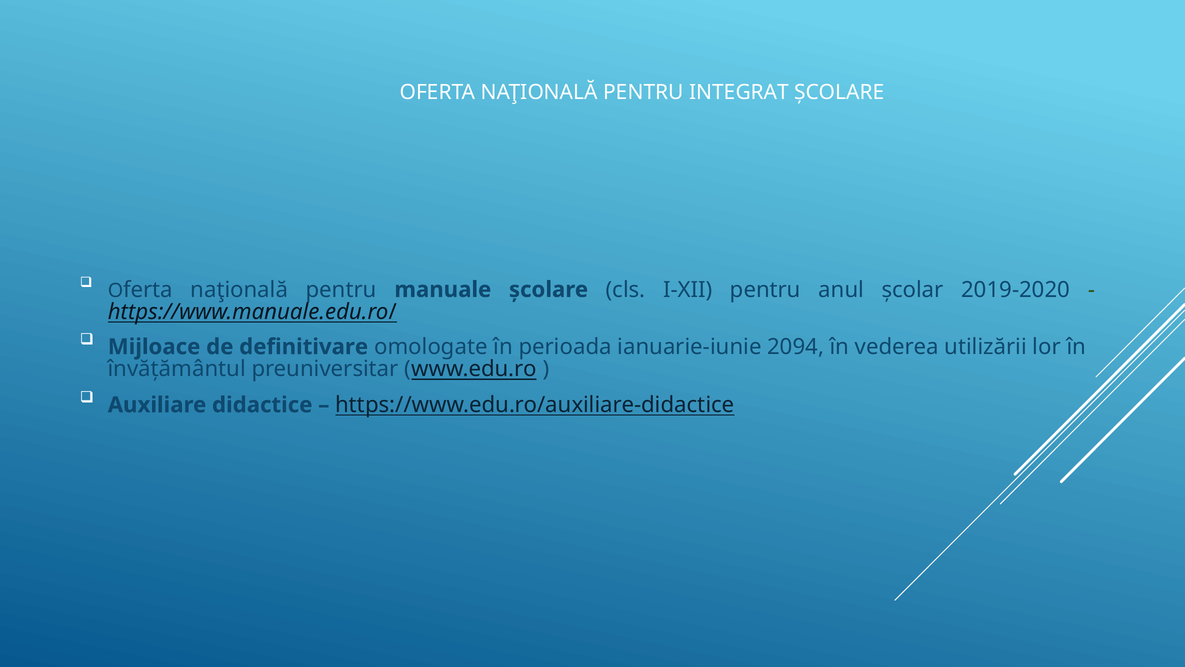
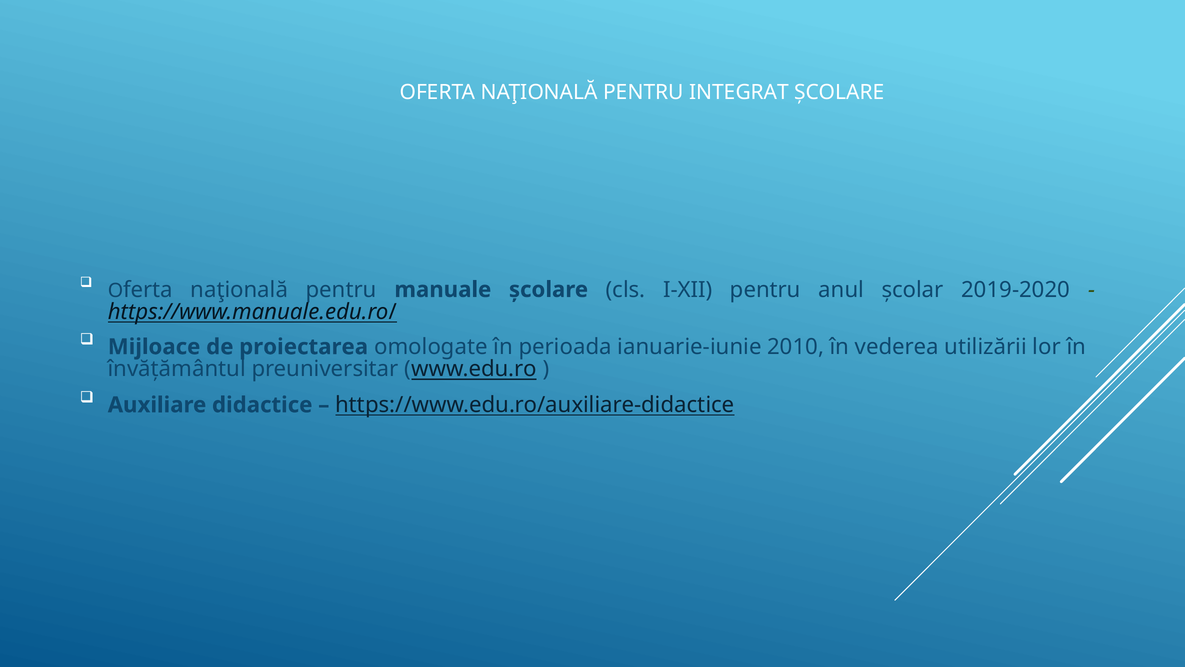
definitivare: definitivare -> proiectarea (304, 347)
2094: 2094 -> 2010 (796, 347)
